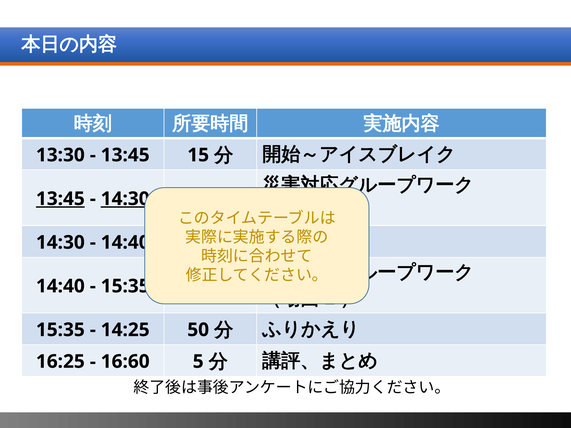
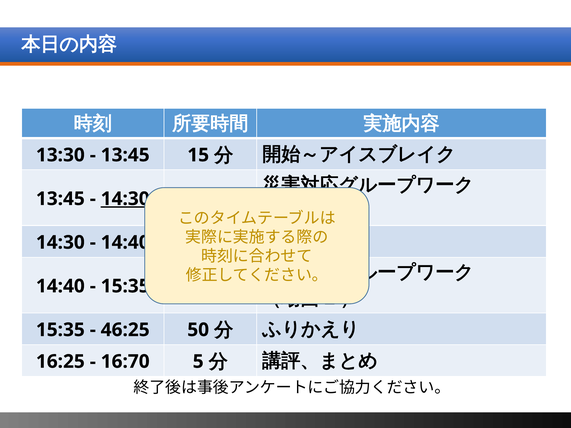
13:45 underline: present -> none (60, 199)
14:25: 14:25 -> 46:25 (125, 330)
16:60: 16:60 -> 16:70 (125, 362)
